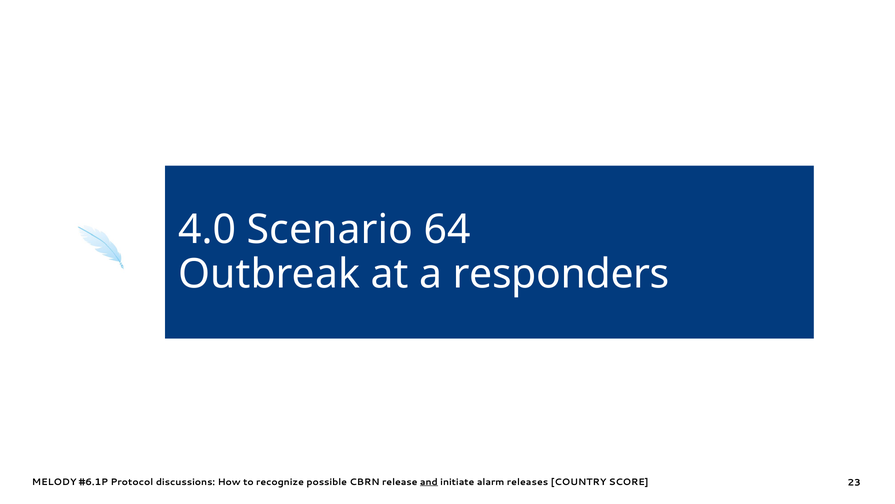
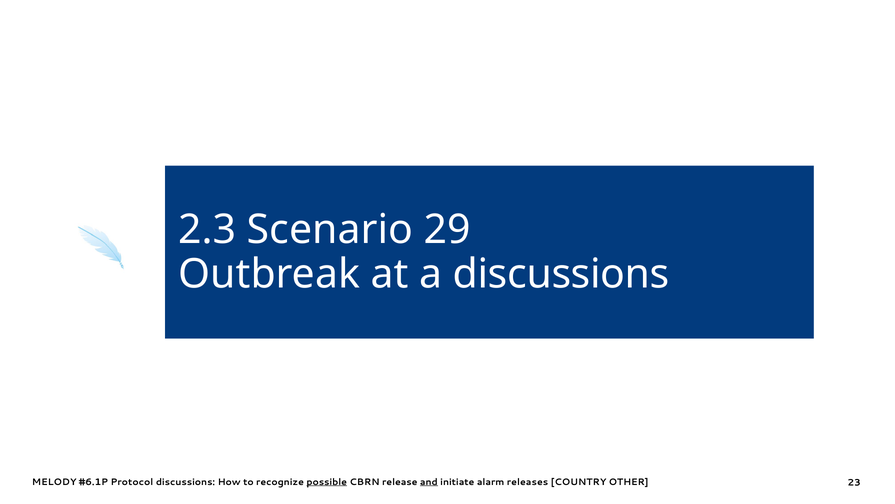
4.0: 4.0 -> 2.3 (207, 229)
64: 64 -> 29 (447, 229)
a responders: responders -> discussions (561, 274)
possible underline: none -> present (327, 481)
SCORE: SCORE -> OTHER (628, 481)
